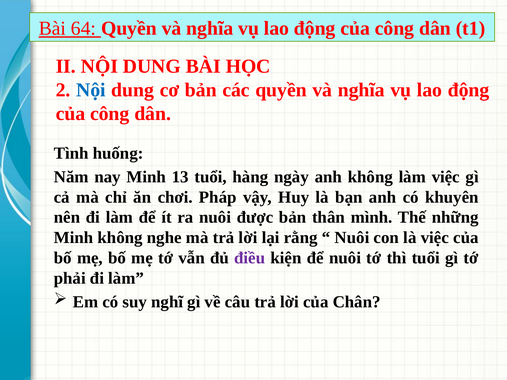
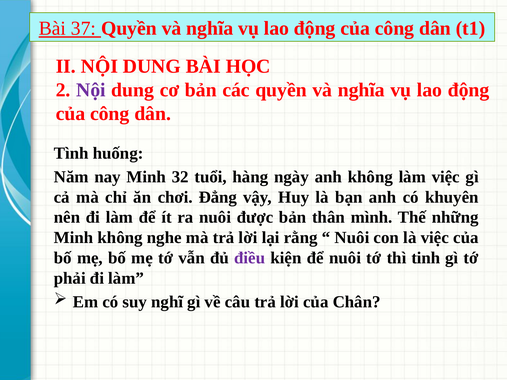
64: 64 -> 37 (84, 28)
Nội colour: blue -> purple (91, 90)
13: 13 -> 32 (180, 177)
Pháp: Pháp -> Đẳng (218, 197)
thì tuổi: tuổi -> tinh (426, 258)
